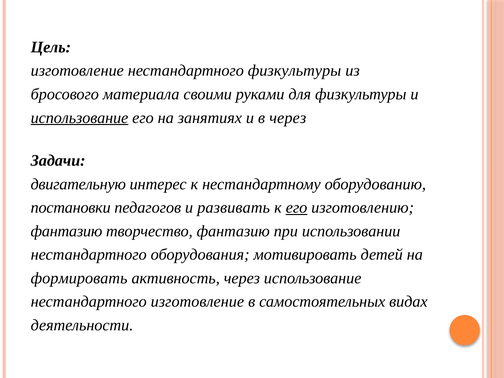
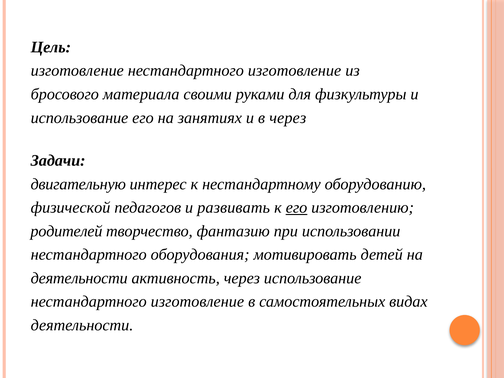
изготовление нестандартного физкультуры: физкультуры -> изготовление (295, 71)
использование underline: present -> none (79, 118)
постановки: постановки -> физической (71, 208)
фантазию: фантазию -> родителей (66, 231)
формировать: формировать -> деятельности (79, 278)
